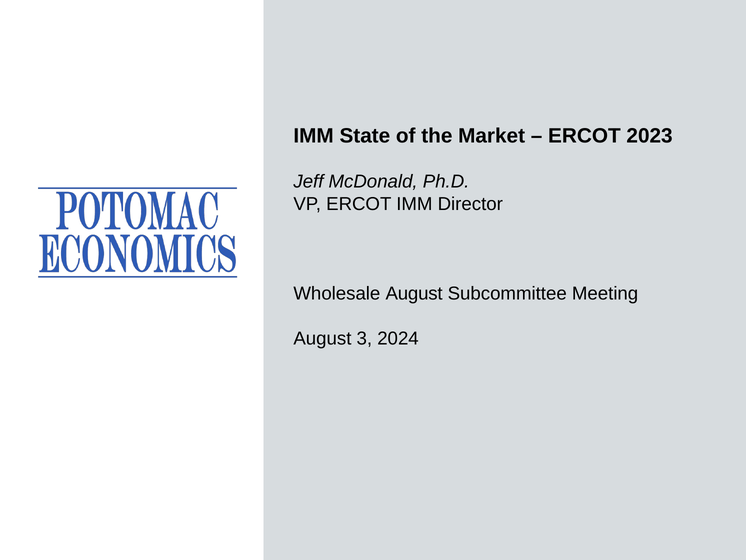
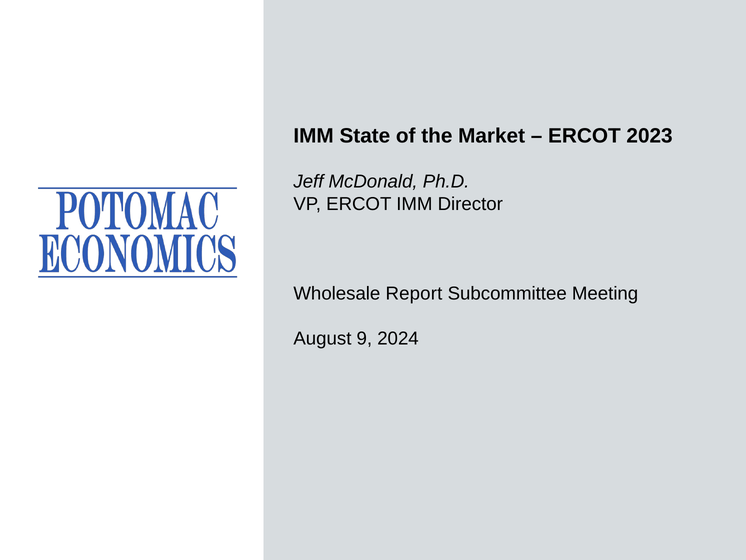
Wholesale August: August -> Report (414, 294)
3: 3 -> 9 (364, 338)
